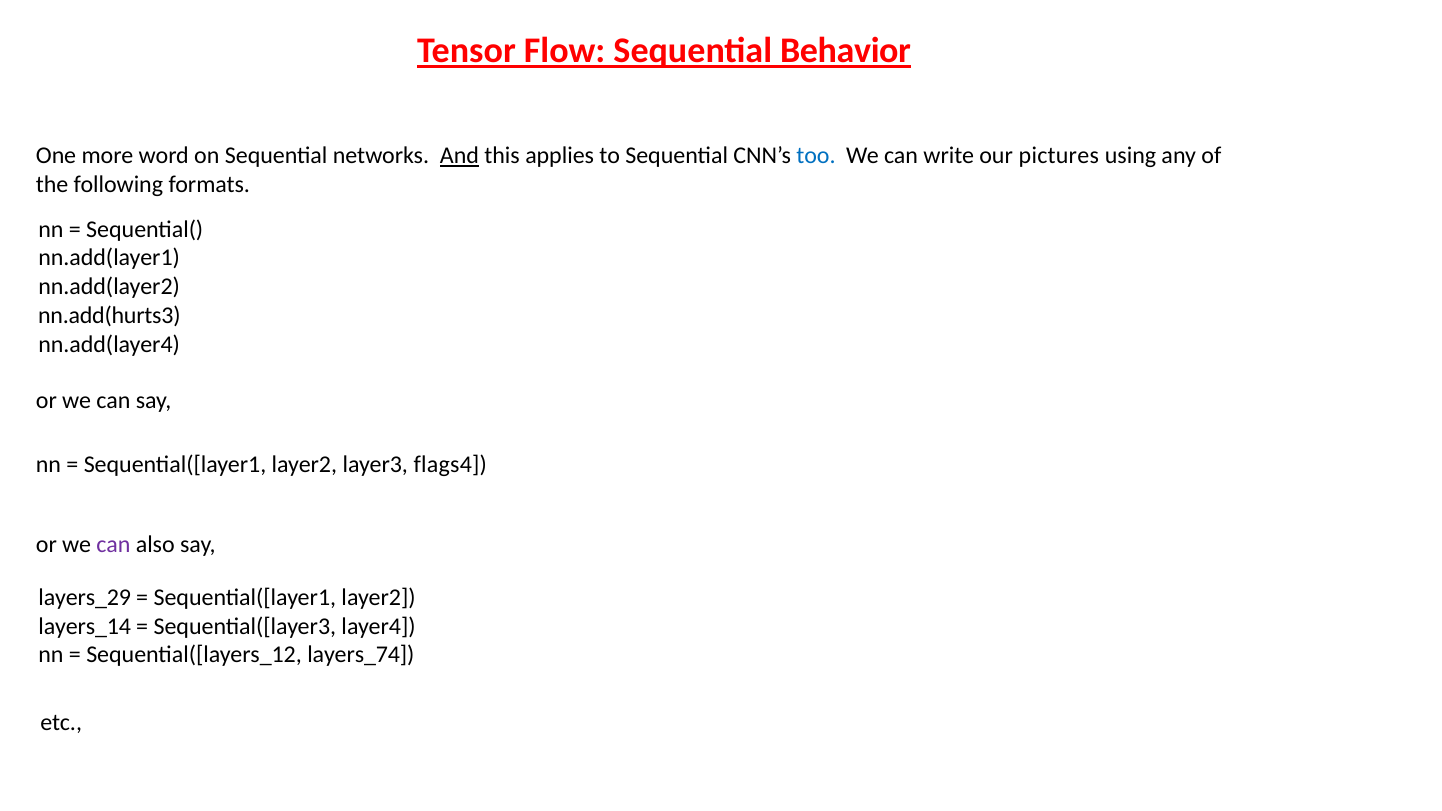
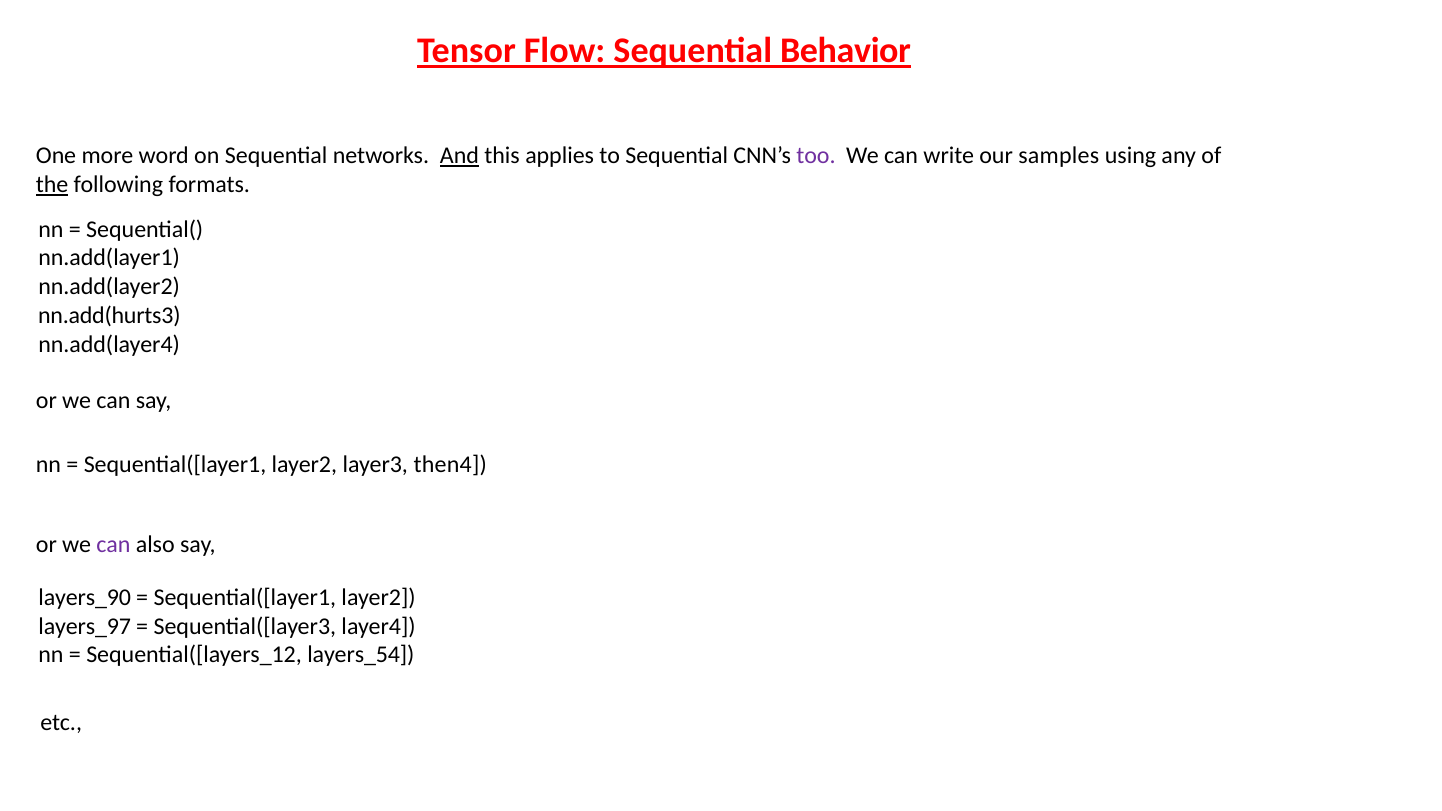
too colour: blue -> purple (816, 156)
pictures: pictures -> samples (1059, 156)
the underline: none -> present (52, 185)
flags4: flags4 -> then4 (450, 464)
layers_29: layers_29 -> layers_90 (85, 597)
layers_14: layers_14 -> layers_97 (85, 626)
layers_74: layers_74 -> layers_54 (361, 655)
